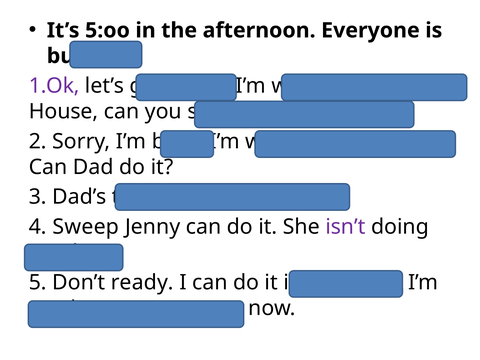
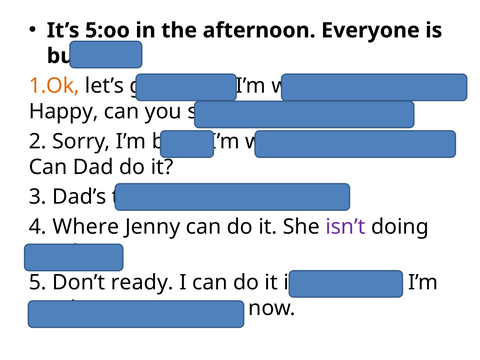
1.Ok colour: purple -> orange (54, 86)
House: House -> Happy (64, 112)
4 Sweep: Sweep -> Where (86, 227)
